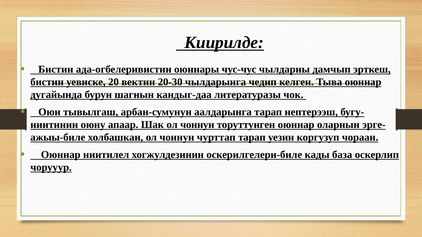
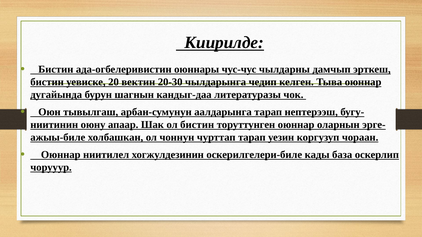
Шак ол чоннун: чоннун -> бистин (197, 125)
